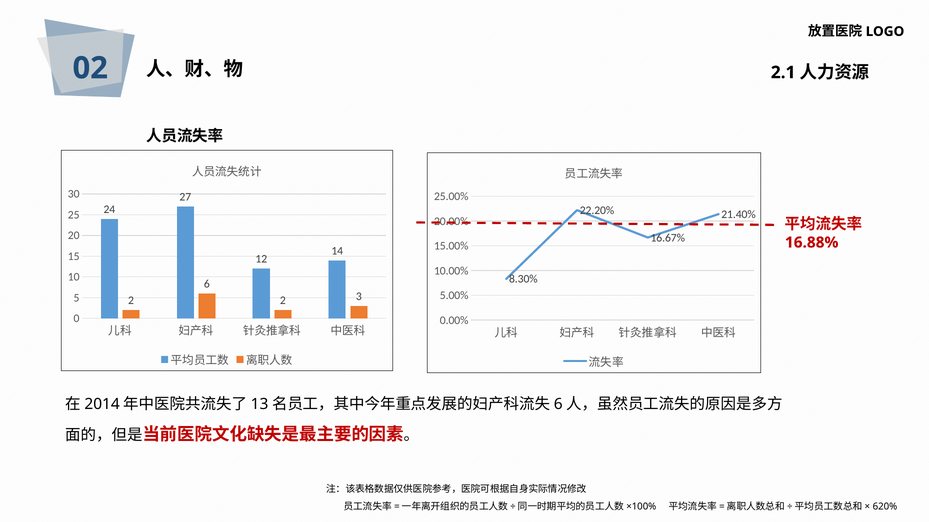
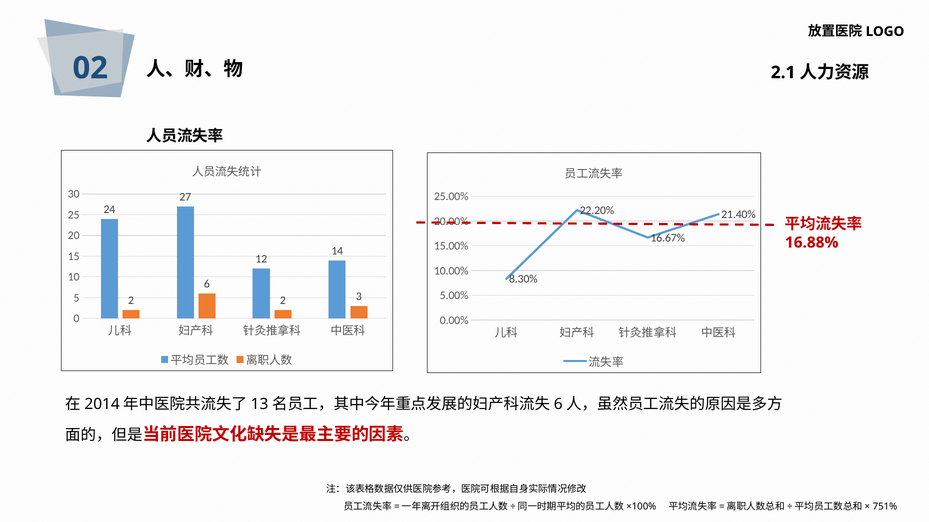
620%: 620% -> 751% (885, 507)
